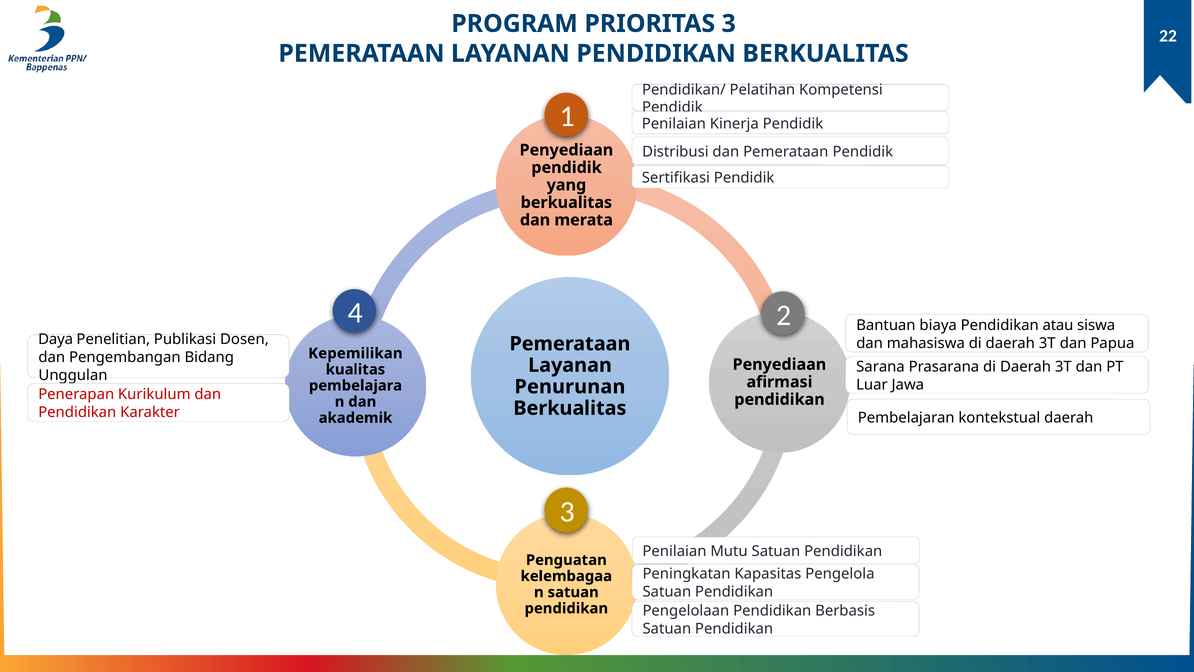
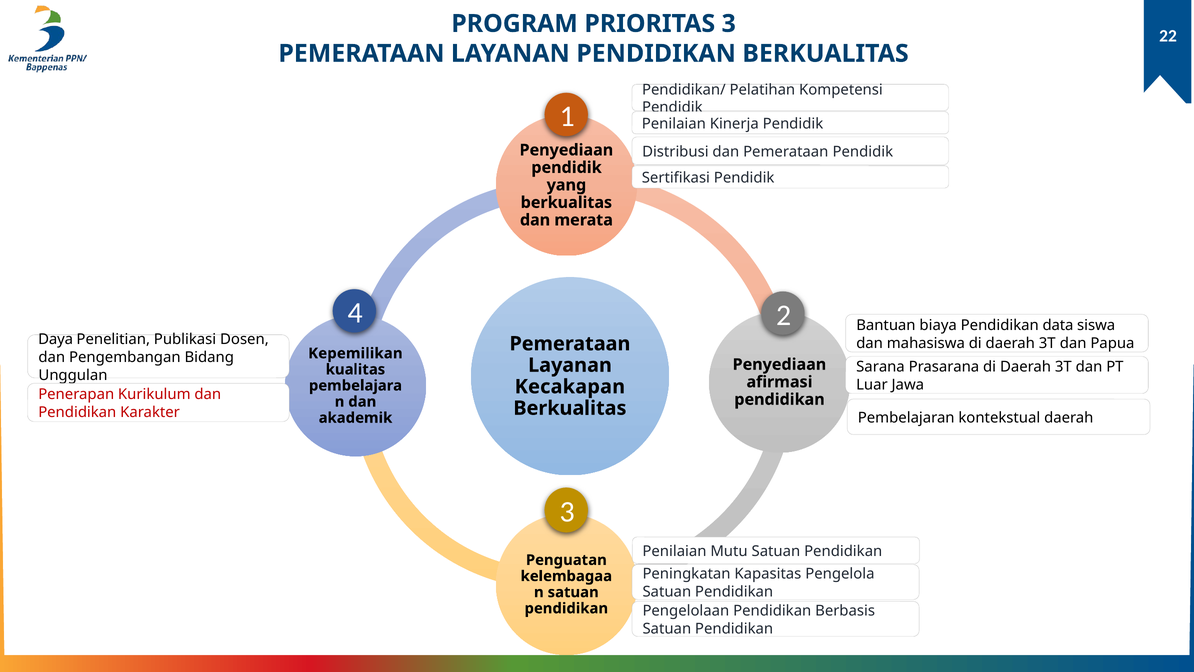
atau: atau -> data (1058, 325)
Penurunan: Penurunan -> Kecakapan (570, 387)
